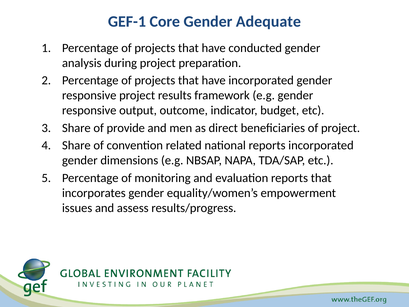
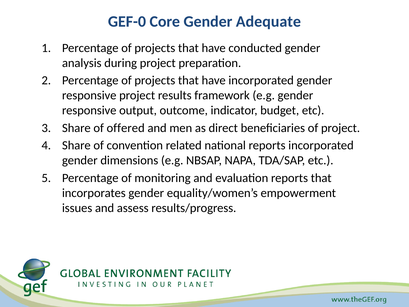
GEF-1: GEF-1 -> GEF-0 (127, 22)
provide: provide -> offered (126, 128)
